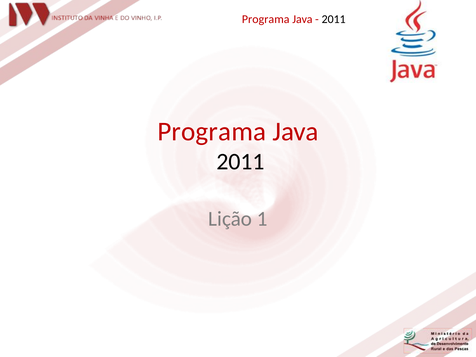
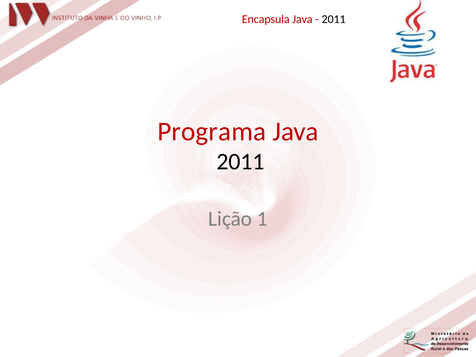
Programa: Programa -> Encapsula (266, 19)
